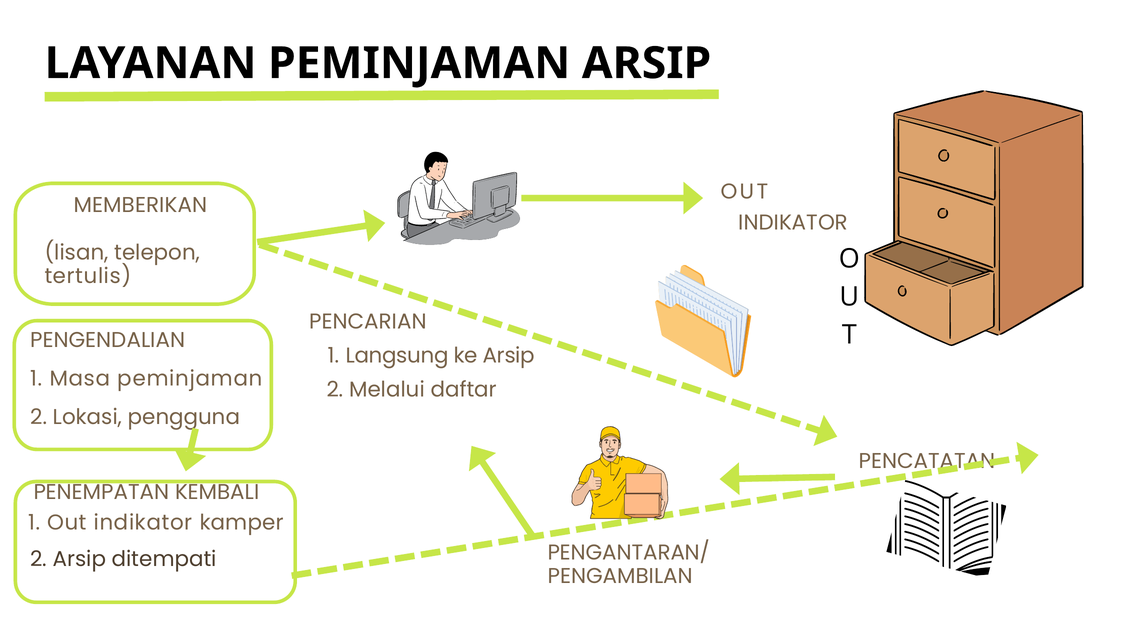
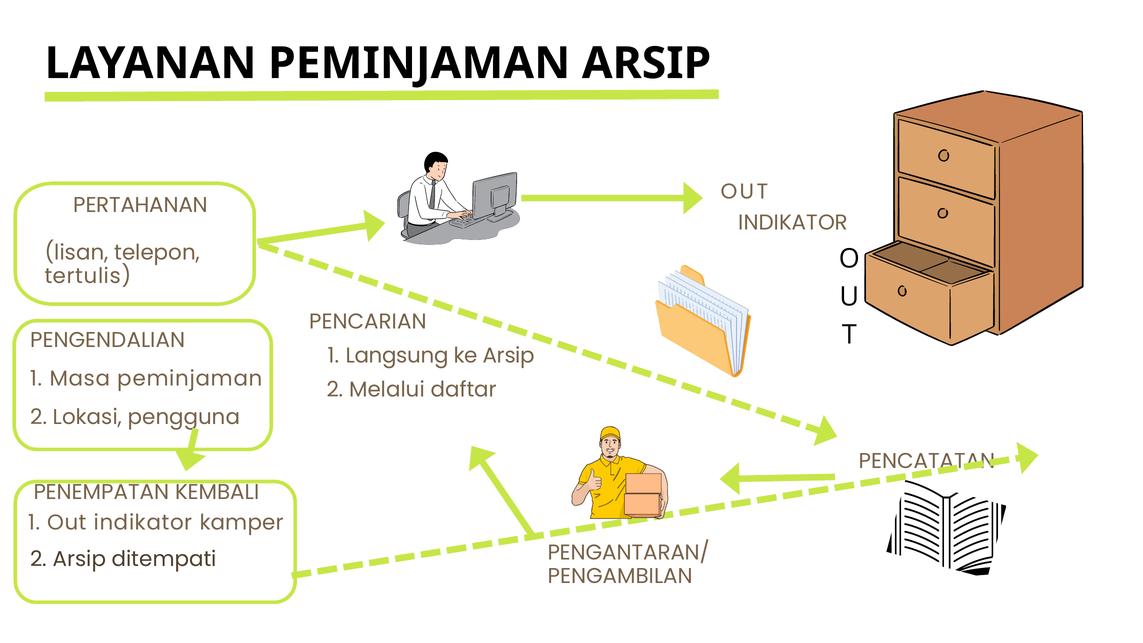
MEMBERIKAN: MEMBERIKAN -> PERTAHANAN (141, 205)
